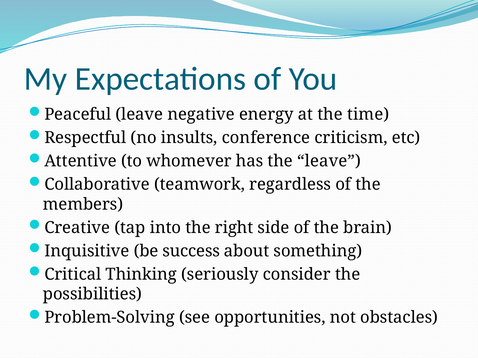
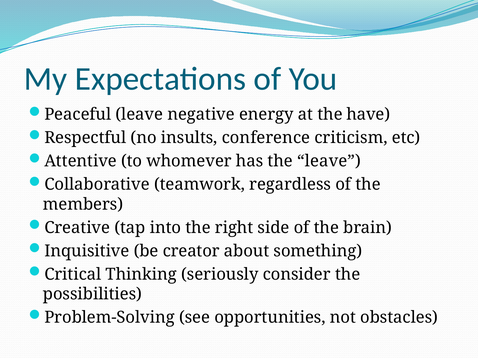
time: time -> have (368, 115)
success: success -> creator (191, 251)
